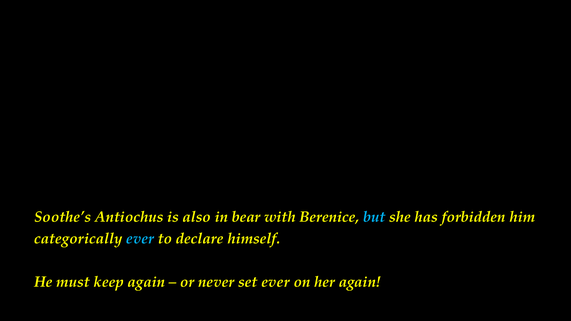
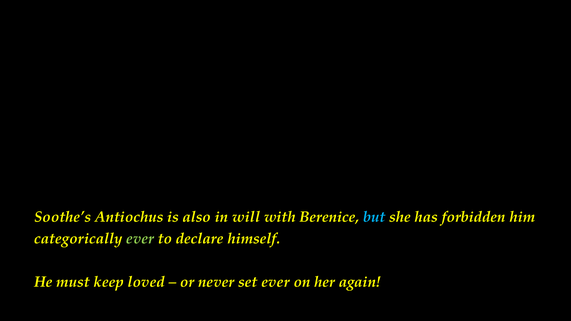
bear: bear -> will (246, 217)
ever colour: light blue -> light green (140, 239)
keep again: again -> loved (146, 282)
